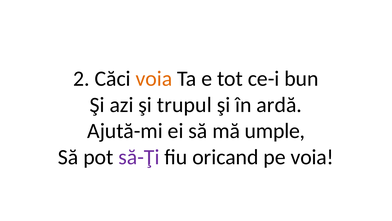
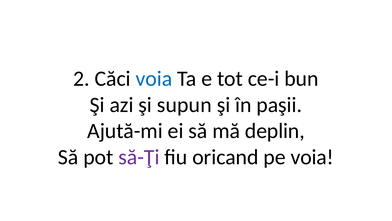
voia colour: orange -> blue (154, 78)
trupul: trupul -> supun (184, 105)
ardă: ardă -> paşii (279, 105)
umple: umple -> deplin (275, 131)
